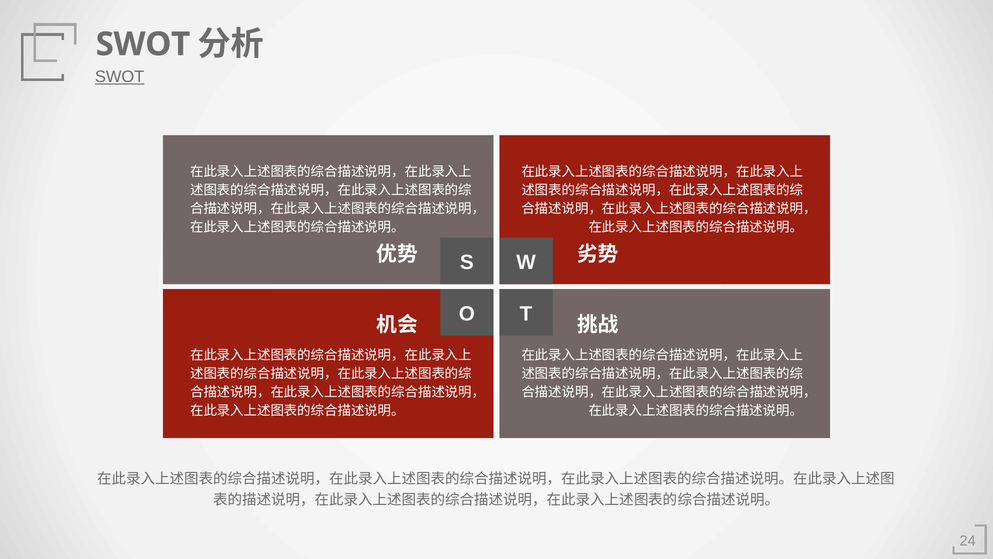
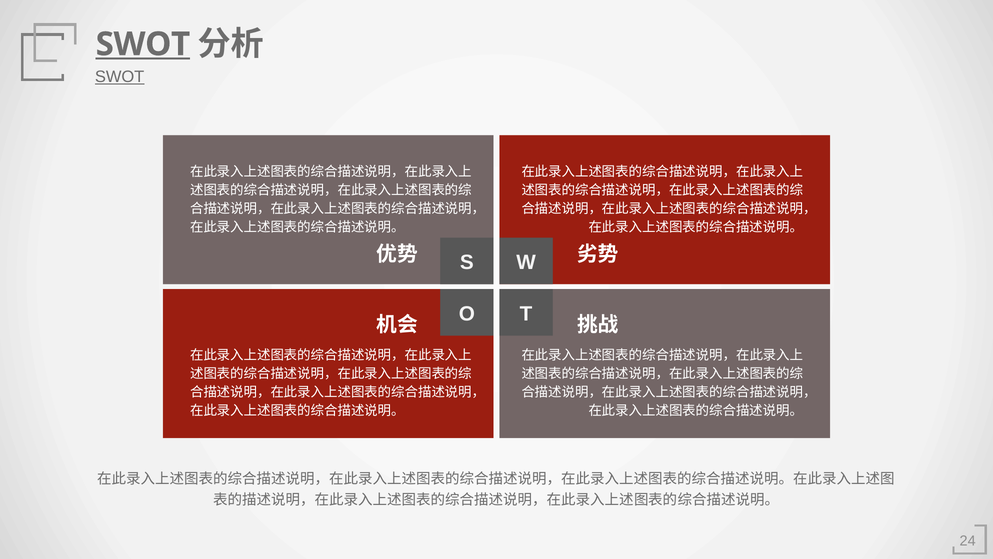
SWOT underline: none -> present (143, 44)
